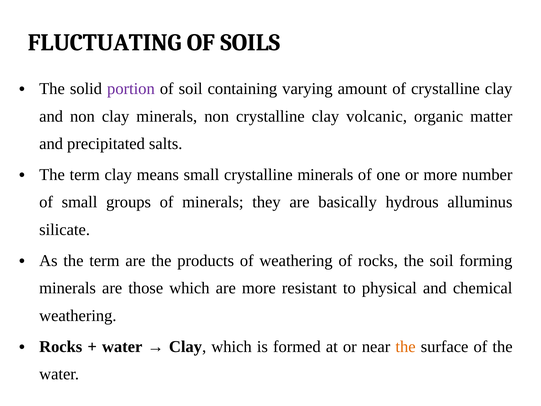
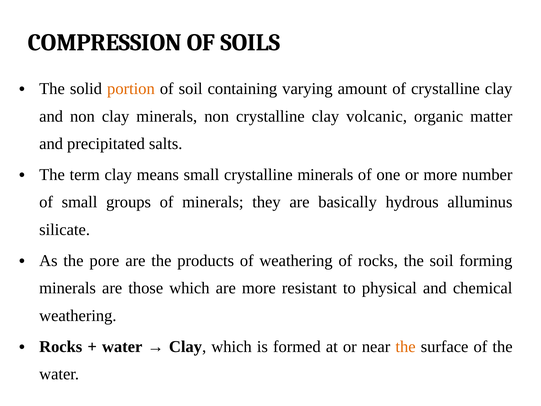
FLUCTUATING: FLUCTUATING -> COMPRESSION (105, 43)
portion colour: purple -> orange (131, 89)
As the term: term -> pore (104, 261)
